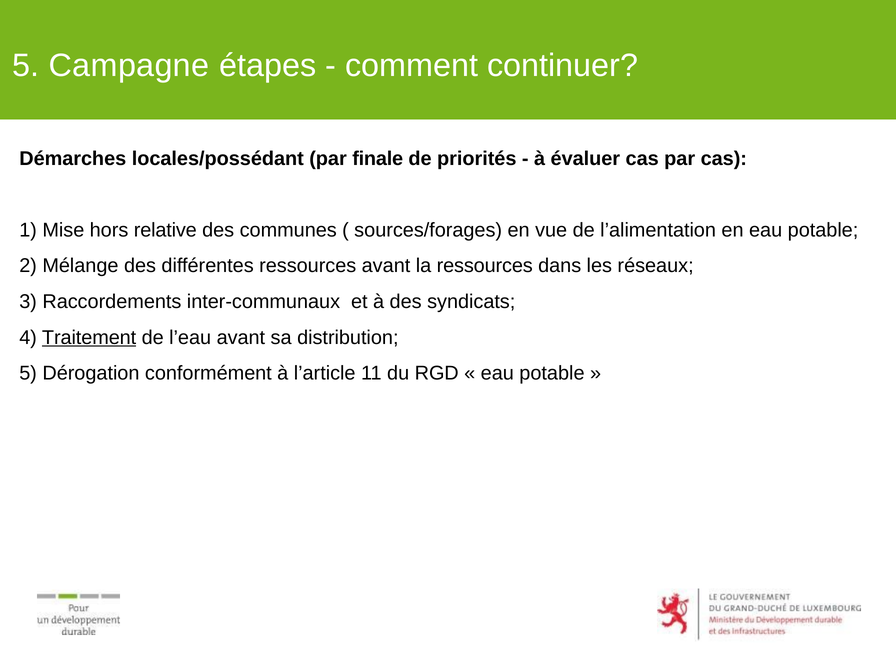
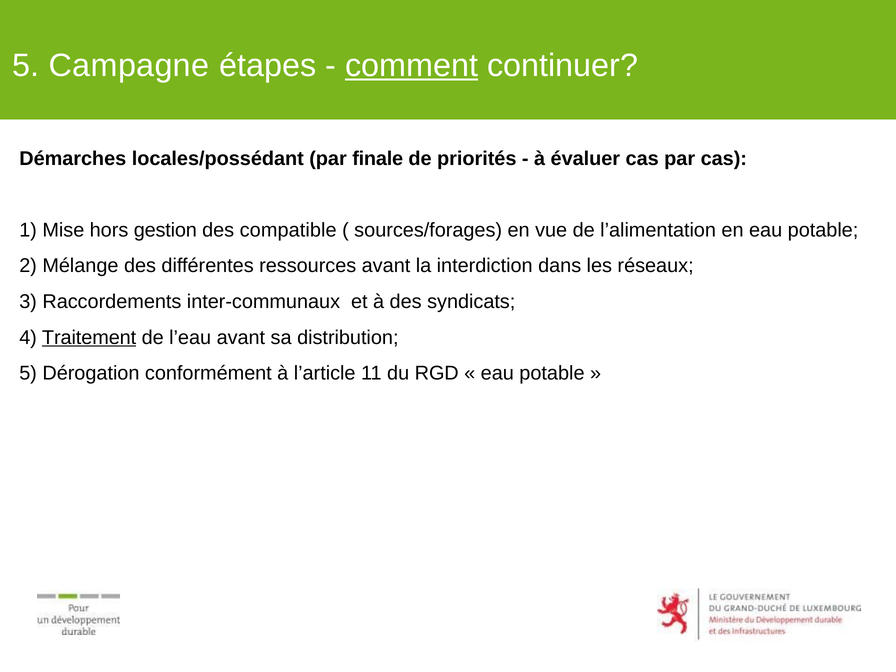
comment underline: none -> present (412, 66)
relative: relative -> gestion (165, 230)
communes: communes -> compatible (288, 230)
la ressources: ressources -> interdiction (485, 266)
